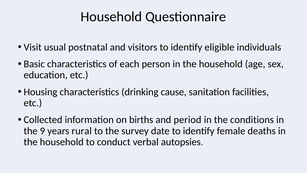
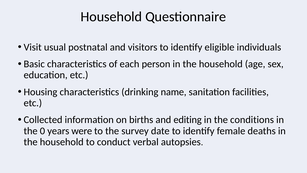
cause: cause -> name (174, 92)
period: period -> editing (188, 120)
9: 9 -> 0 (42, 131)
rural: rural -> were (82, 131)
